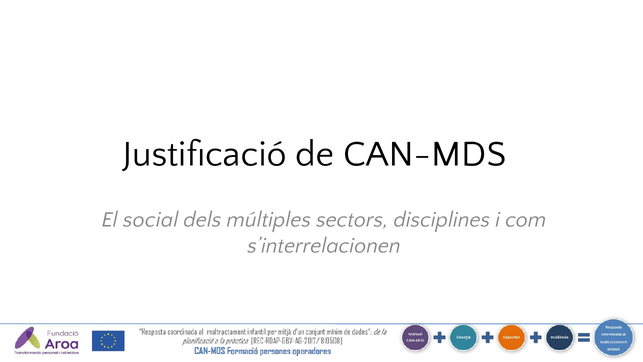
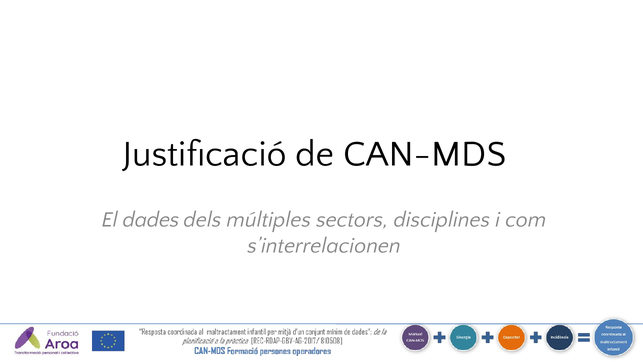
social: social -> dades (151, 220)
